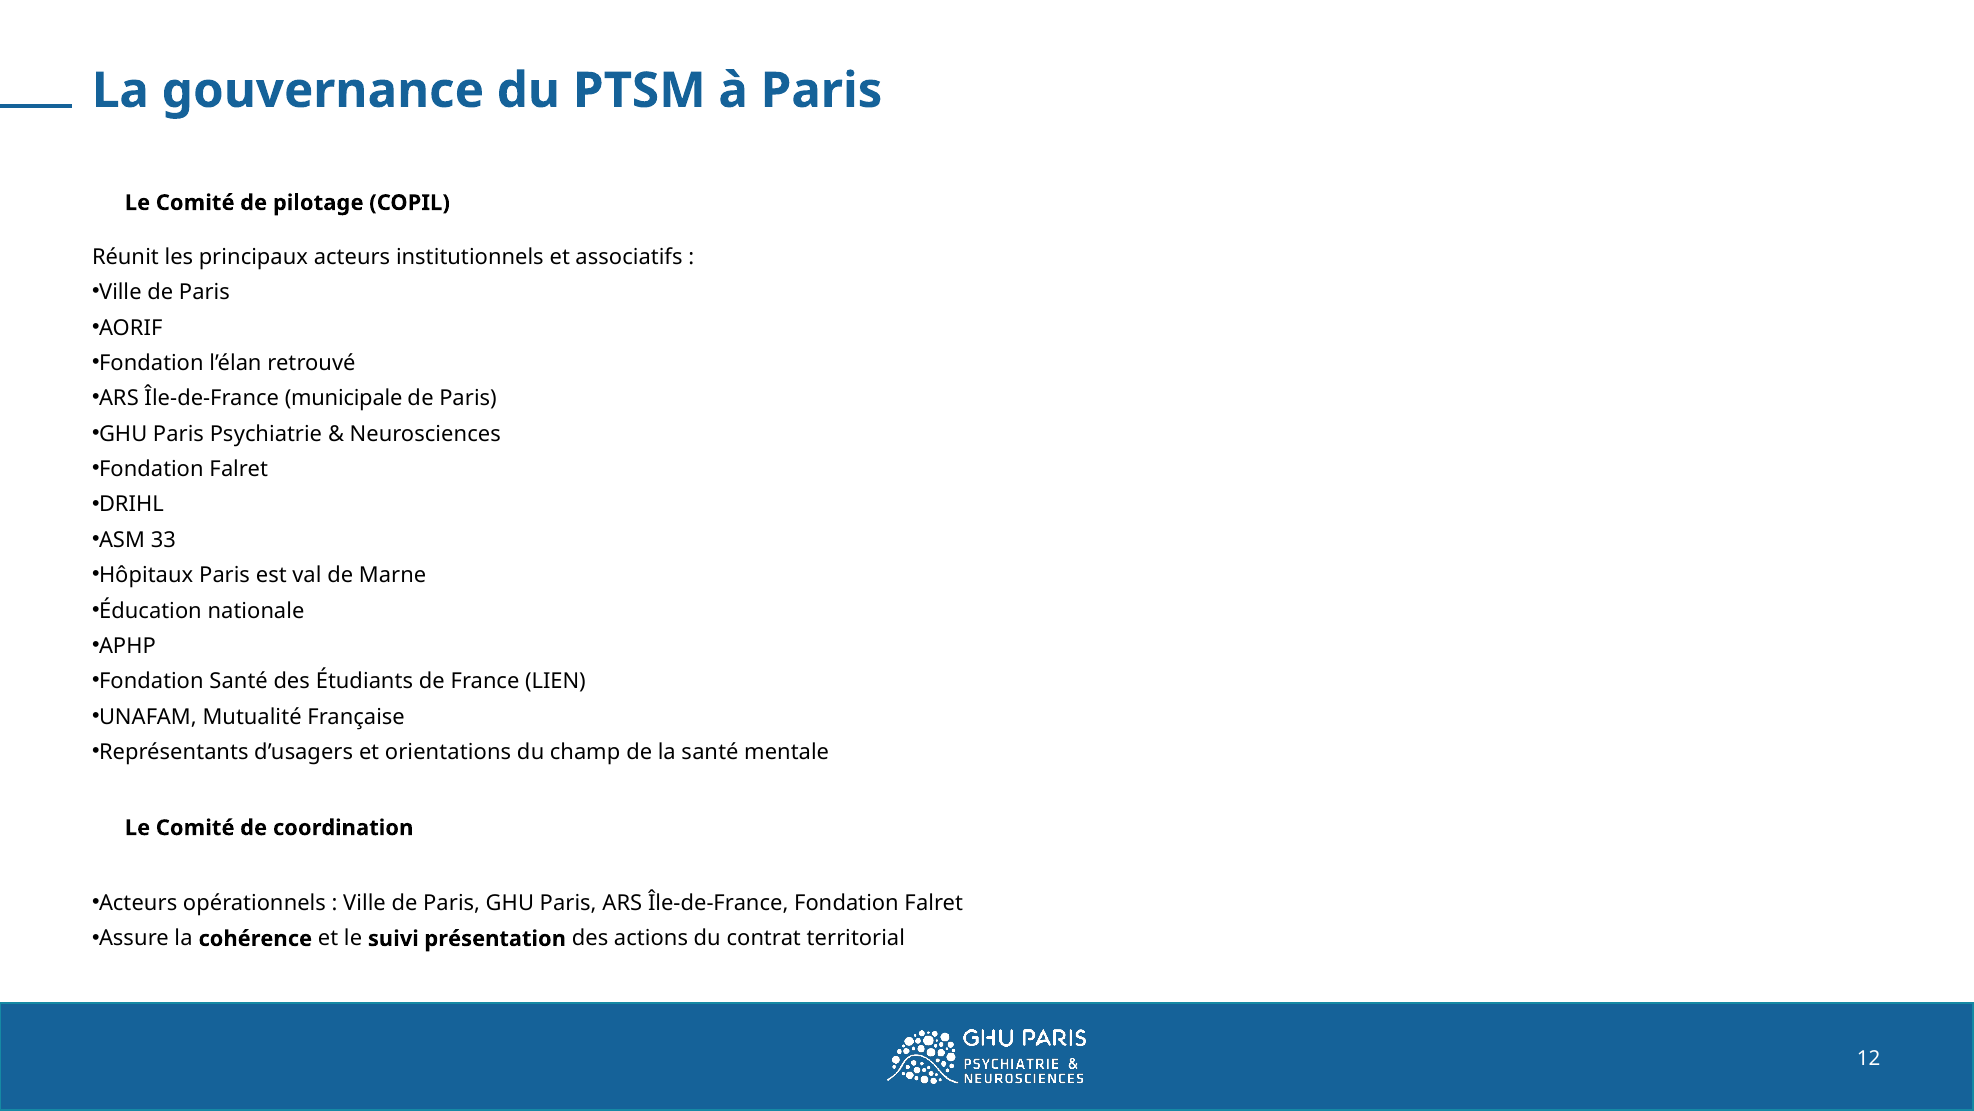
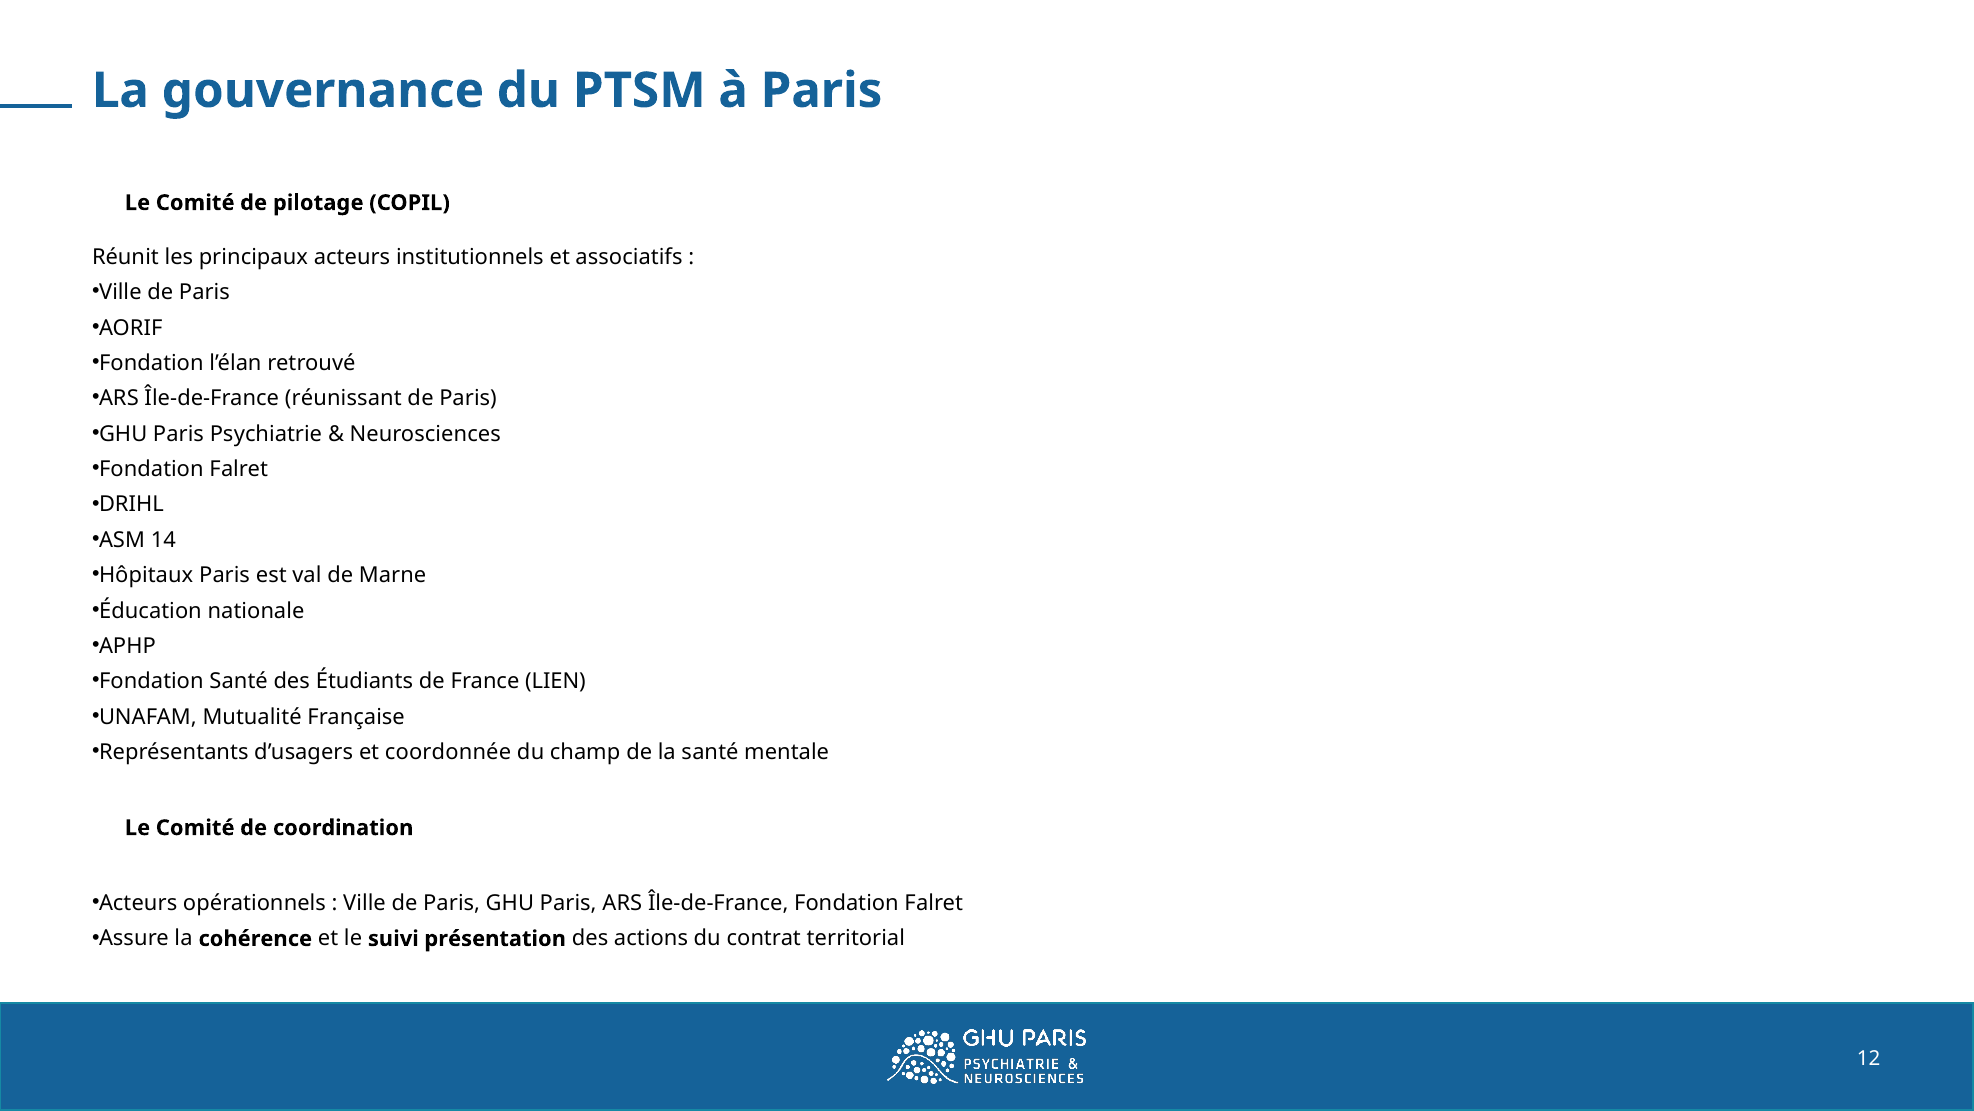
municipale: municipale -> réunissant (343, 398)
33: 33 -> 14 (163, 540)
orientations: orientations -> coordonnée (448, 752)
